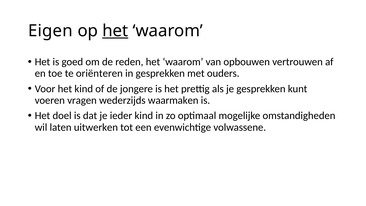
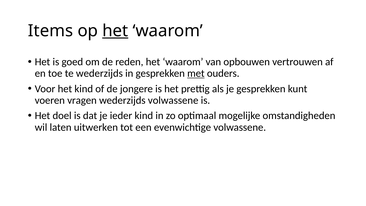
Eigen: Eigen -> Items (51, 31)
te oriënteren: oriënteren -> wederzijds (99, 73)
met underline: none -> present (196, 73)
wederzijds waarmaken: waarmaken -> volwassene (173, 100)
